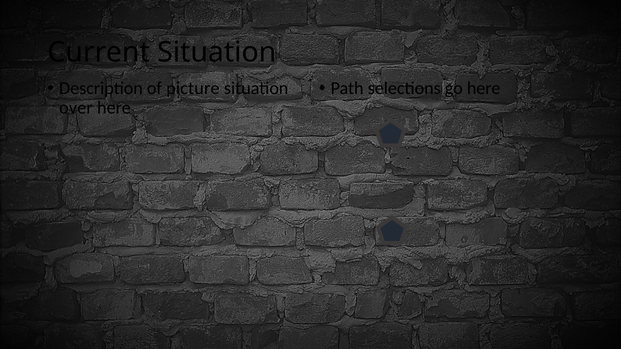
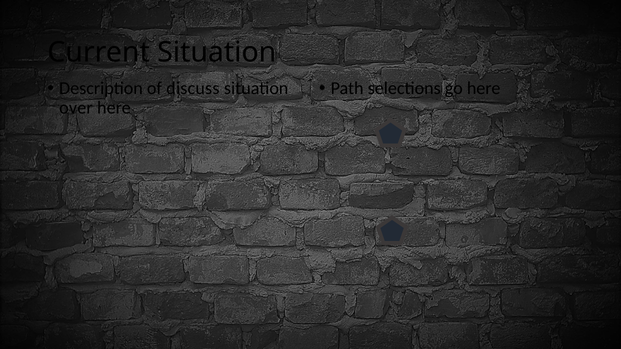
picture: picture -> discuss (193, 89)
